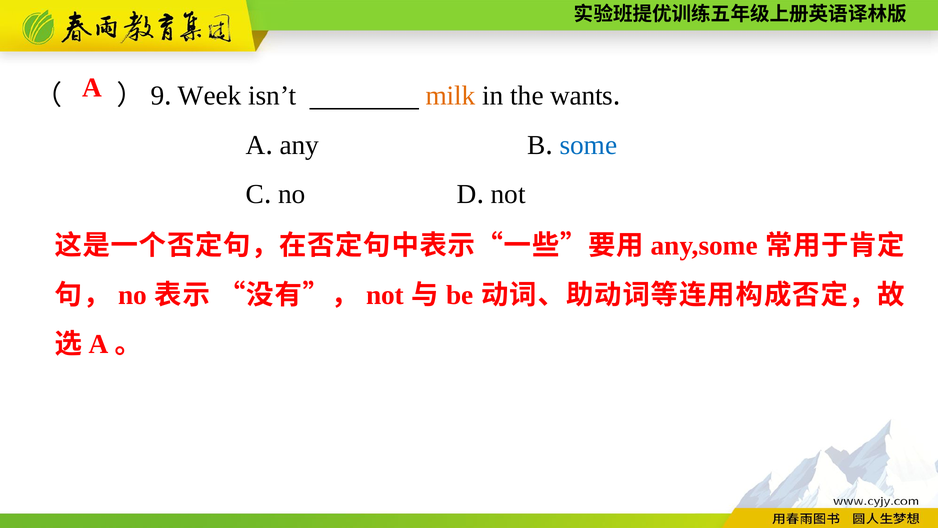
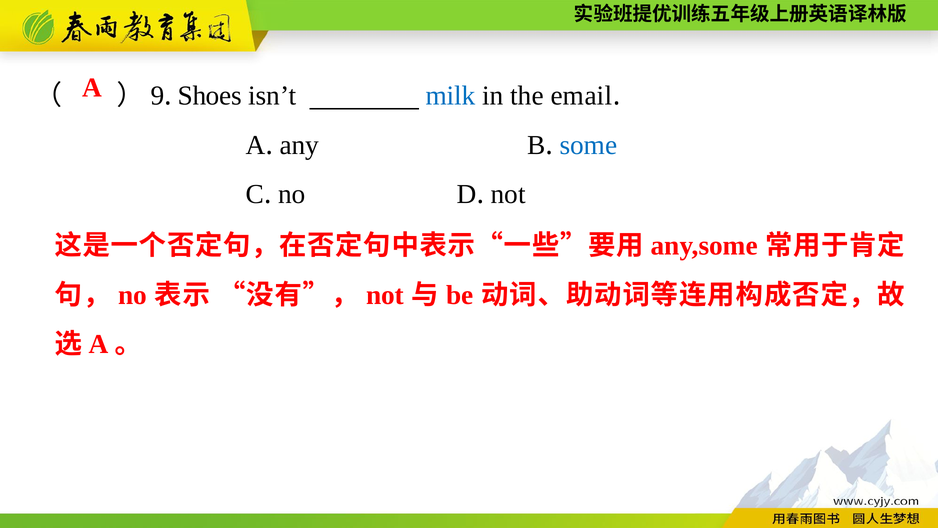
Week: Week -> Shoes (210, 96)
milk colour: orange -> blue (451, 96)
wants: wants -> email (581, 96)
